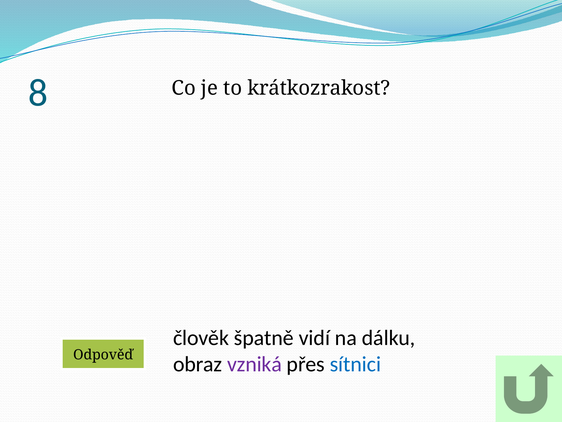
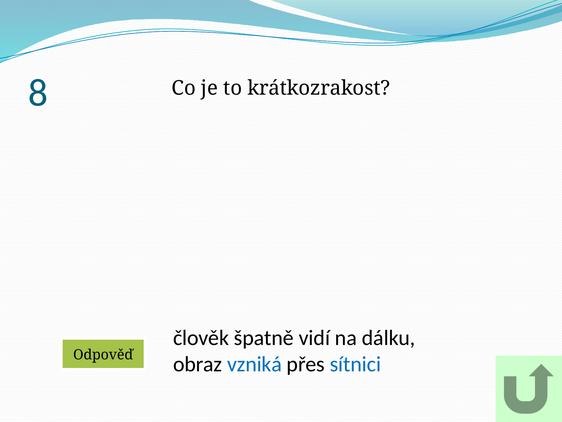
vzniká colour: purple -> blue (254, 364)
